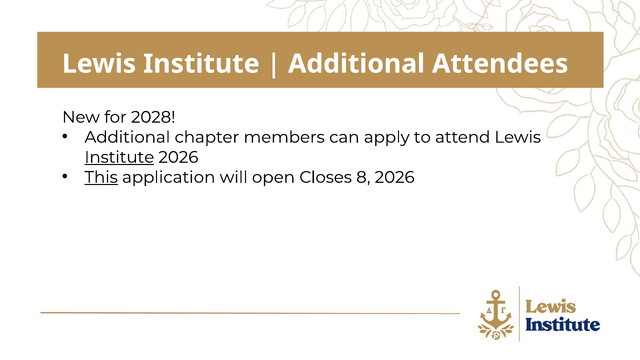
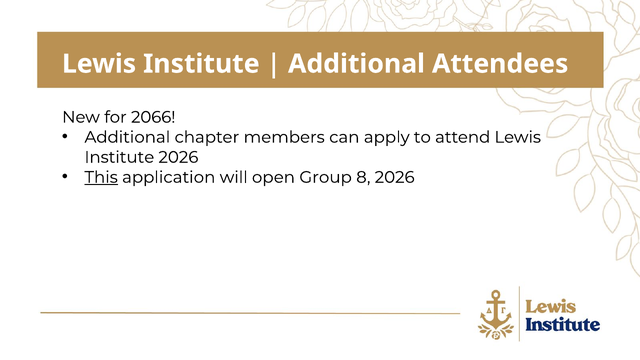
2028: 2028 -> 2066 (153, 117)
Institute underline: present -> none (119, 157)
Closes: Closes -> Group (326, 177)
